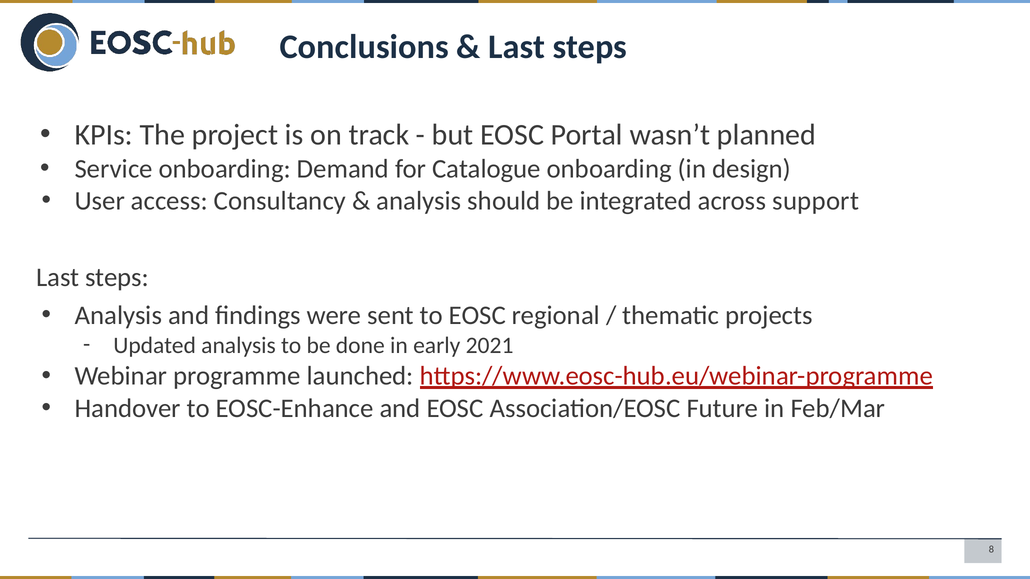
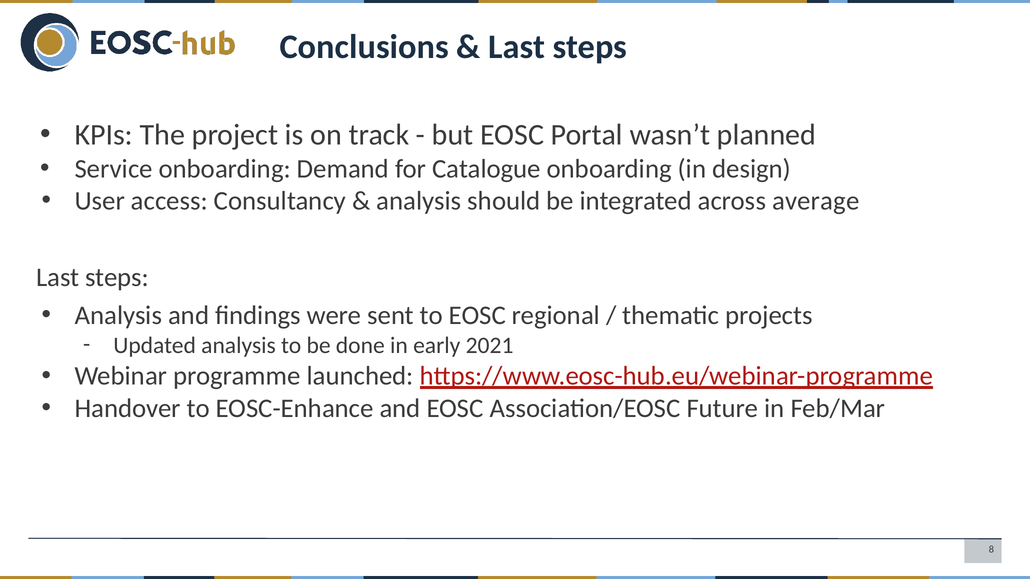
support: support -> average (816, 201)
